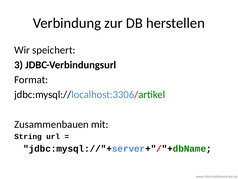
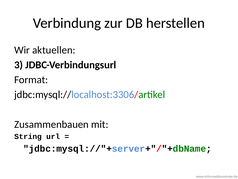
speichert: speichert -> aktuellen (54, 50)
